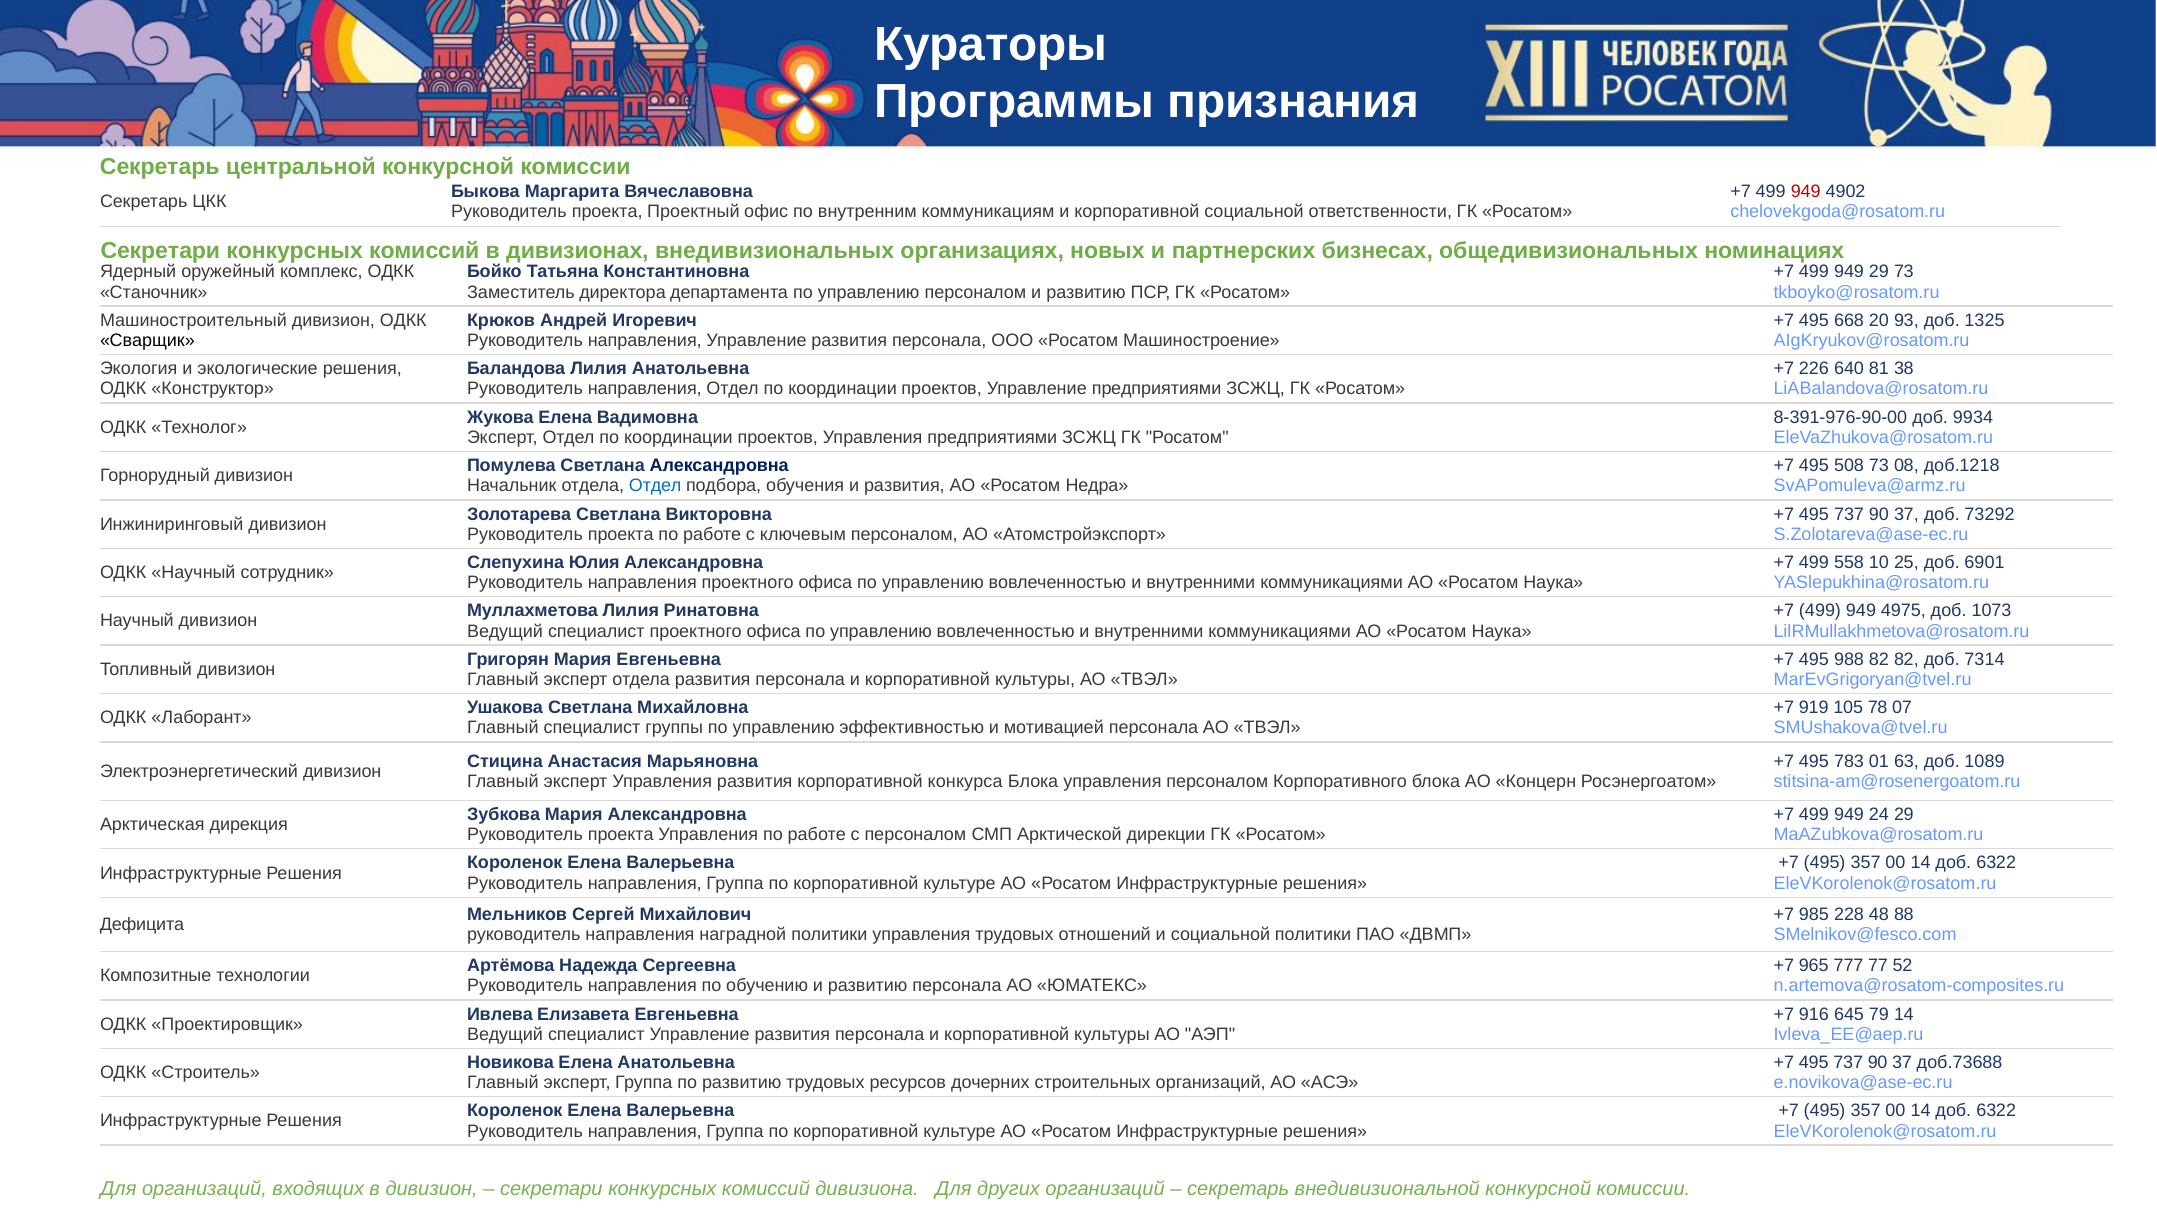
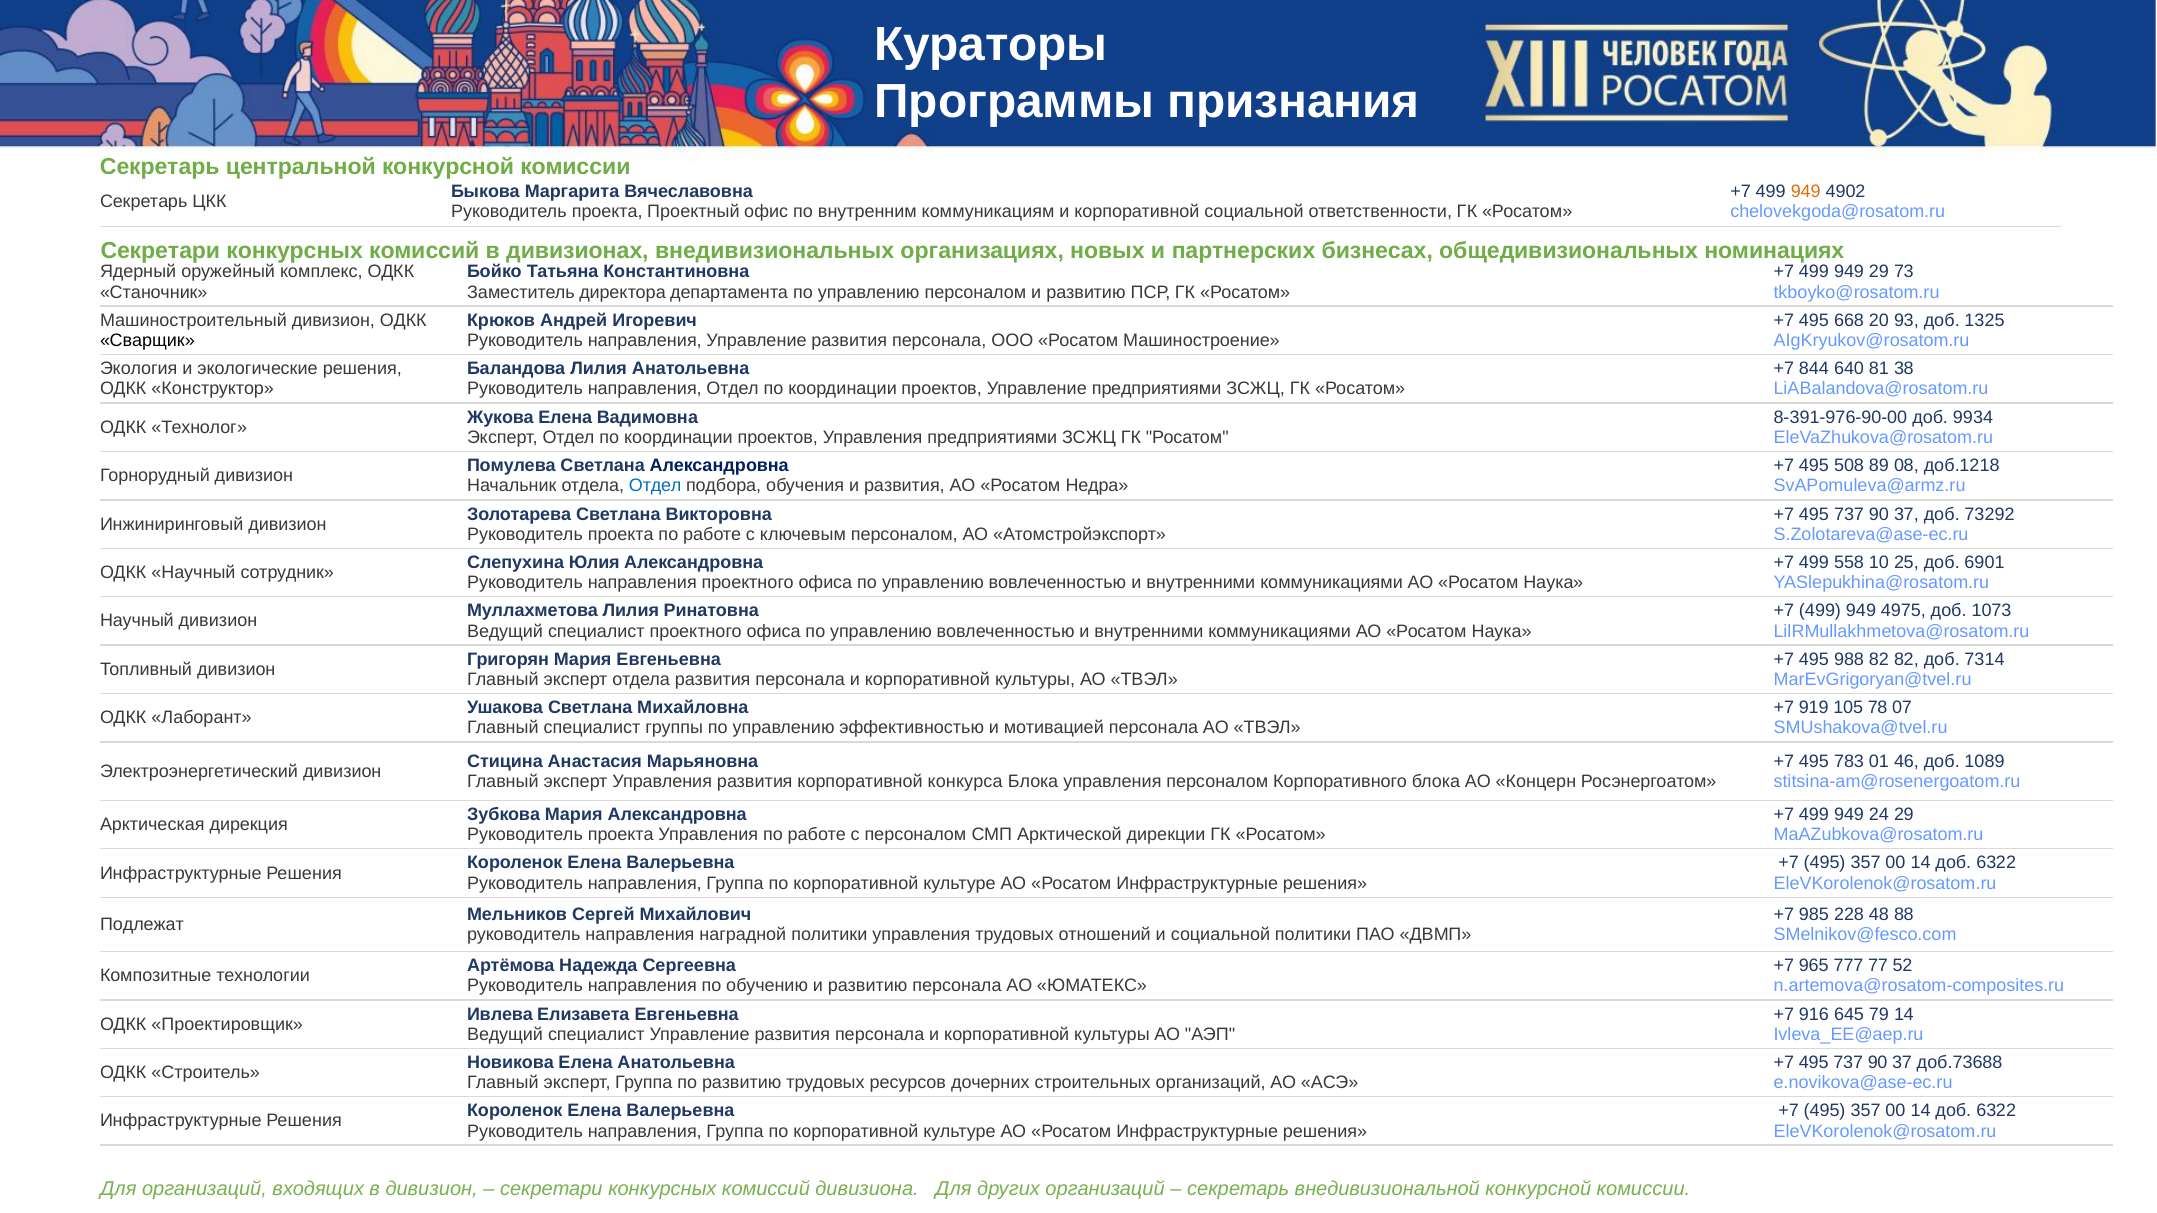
949 colour: red -> orange (1806, 192)
226: 226 -> 844 (1814, 369)
508 73: 73 -> 89 (1879, 466)
63: 63 -> 46 (1906, 762)
Дефицита: Дефицита -> Подлежат (142, 925)
